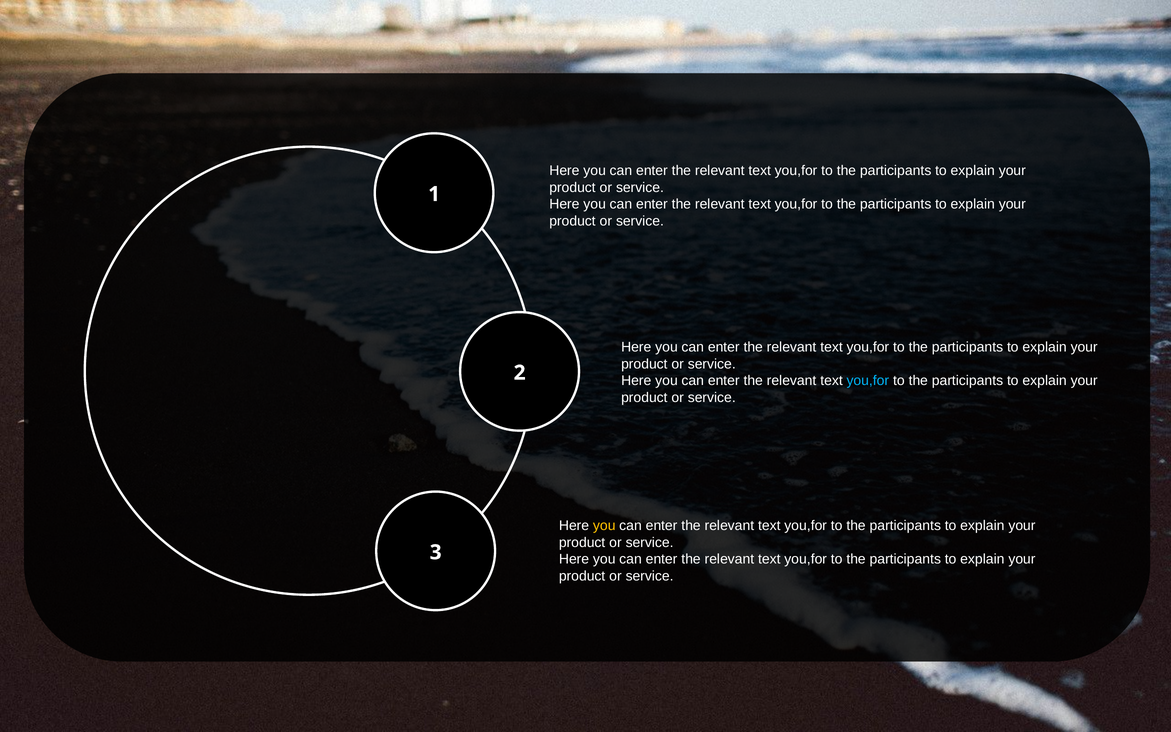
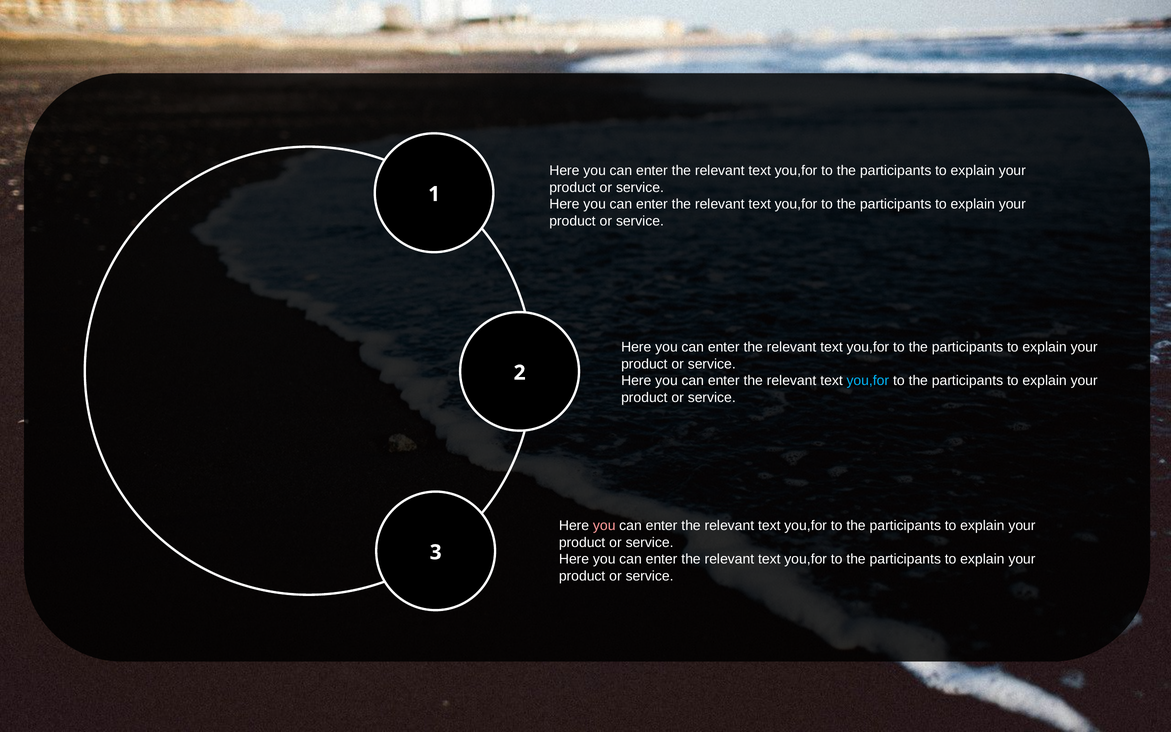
you colour: yellow -> pink (604, 526)
